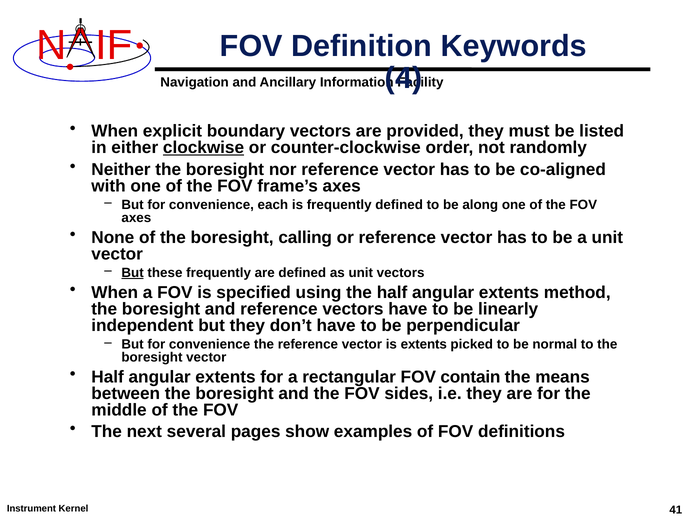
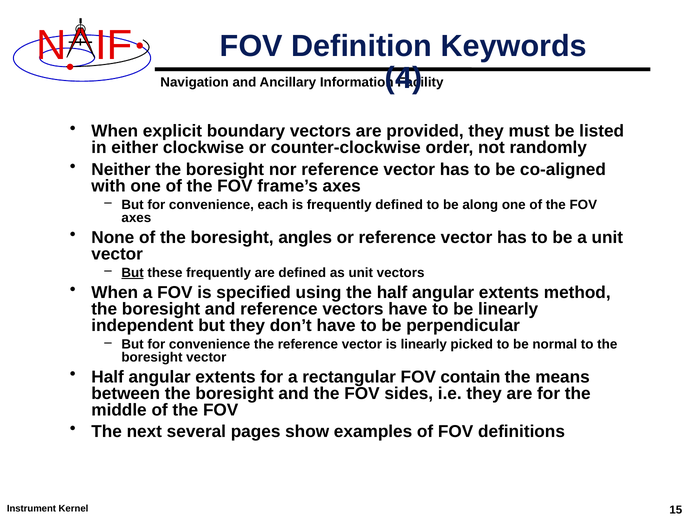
clockwise underline: present -> none (204, 148)
calling: calling -> angles (305, 237)
is extents: extents -> linearly (424, 344)
41: 41 -> 15 (676, 510)
